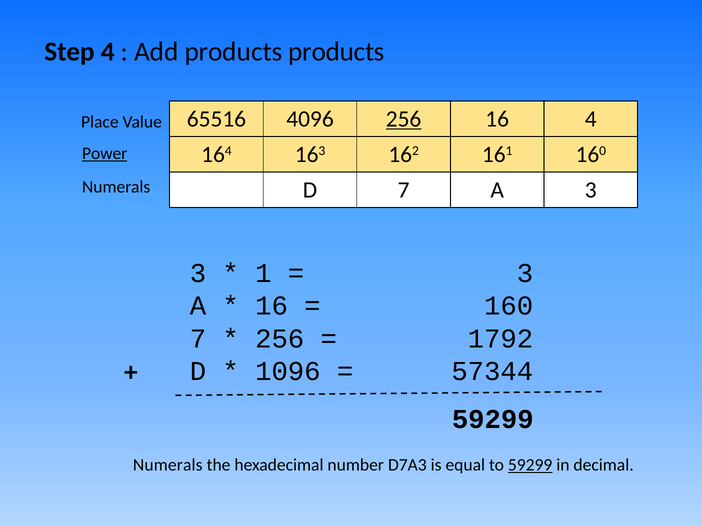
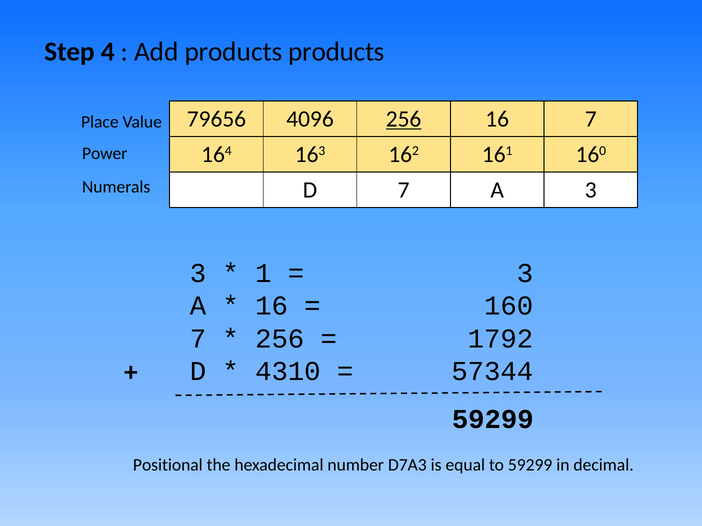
65516: 65516 -> 79656 (216, 119)
16 4: 4 -> 7 (591, 119)
Power underline: present -> none (105, 153)
1096: 1096 -> 4310 (288, 372)
Numerals: Numerals -> Positional (168, 466)
59299 underline: present -> none (530, 466)
